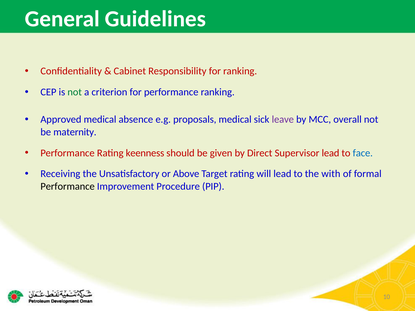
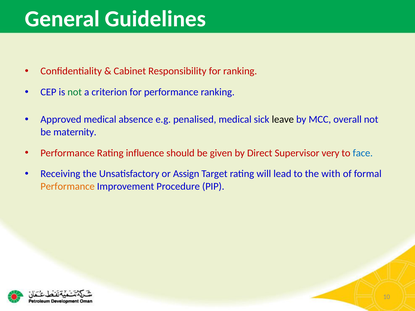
proposals: proposals -> penalised (195, 120)
leave colour: purple -> black (283, 120)
keenness: keenness -> influence (145, 153)
Supervisor lead: lead -> very (331, 153)
Above: Above -> Assign (186, 174)
Performance colour: black -> orange (68, 186)
